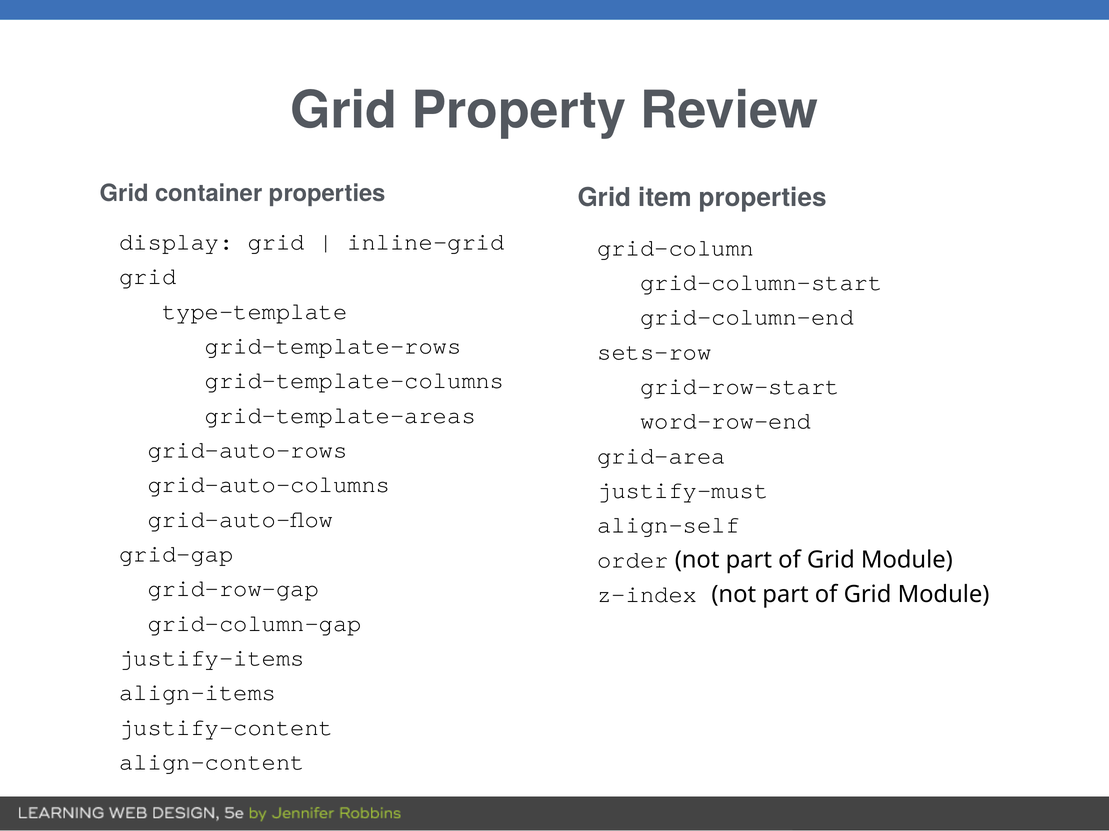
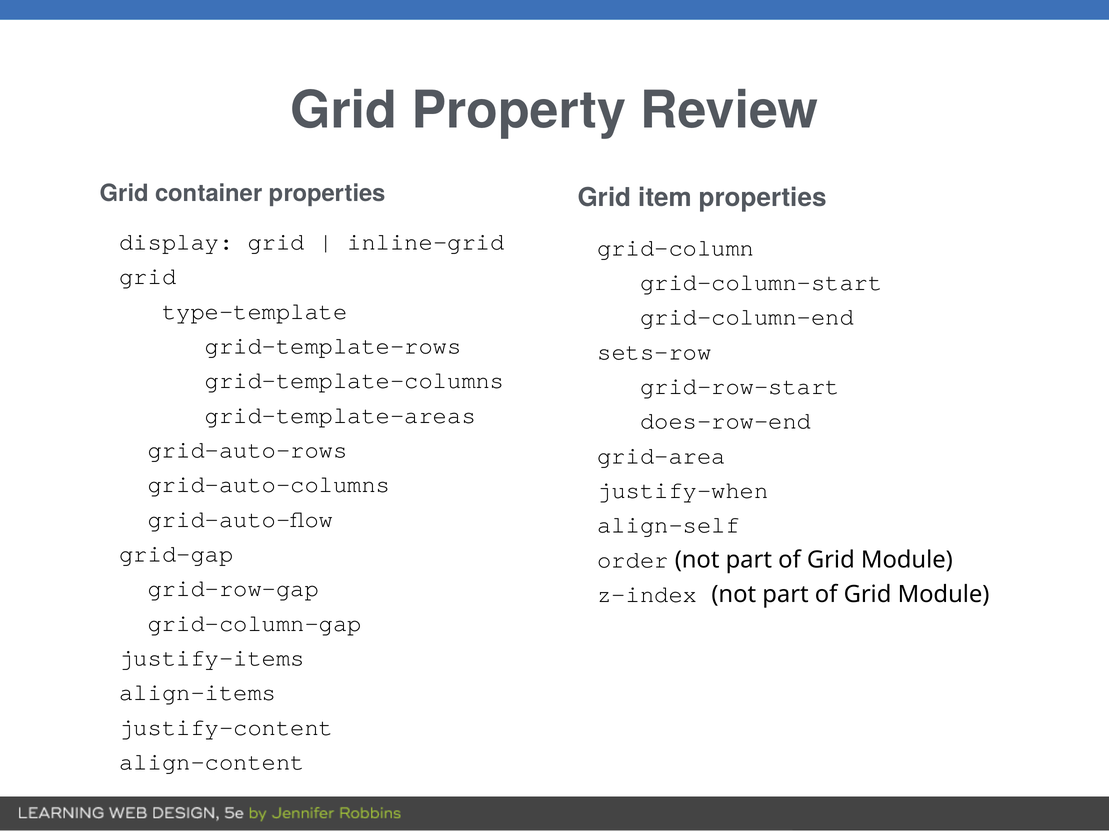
word-row-end: word-row-end -> does-row-end (726, 421)
justify-must: justify-must -> justify-when (683, 491)
